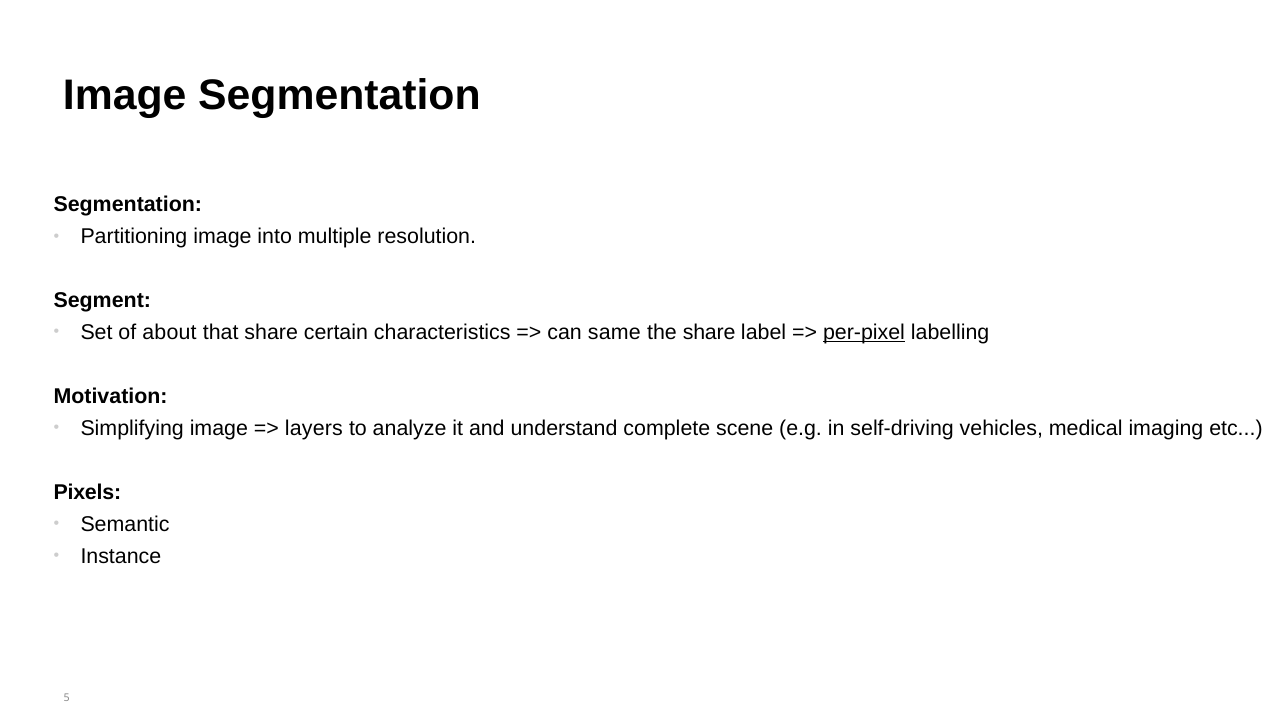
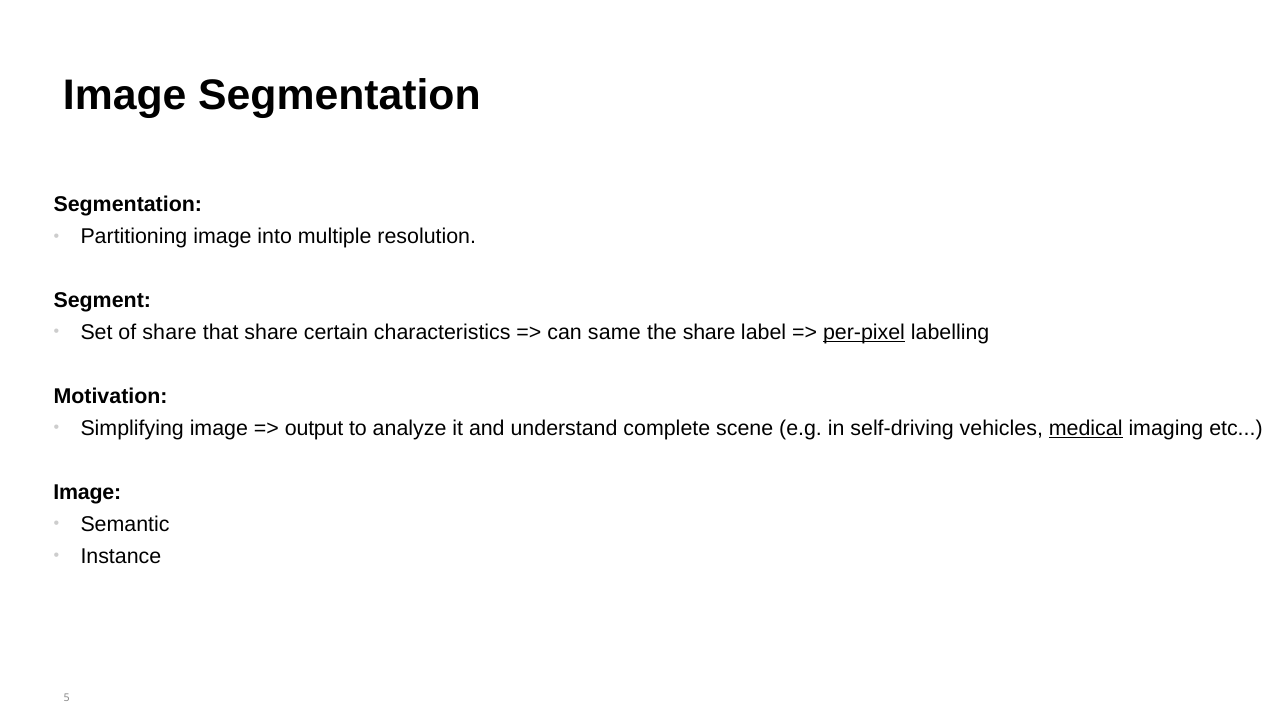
of about: about -> share (169, 333)
layers: layers -> output (314, 429)
medical underline: none -> present (1086, 429)
Pixels: Pixels -> Image (87, 493)
